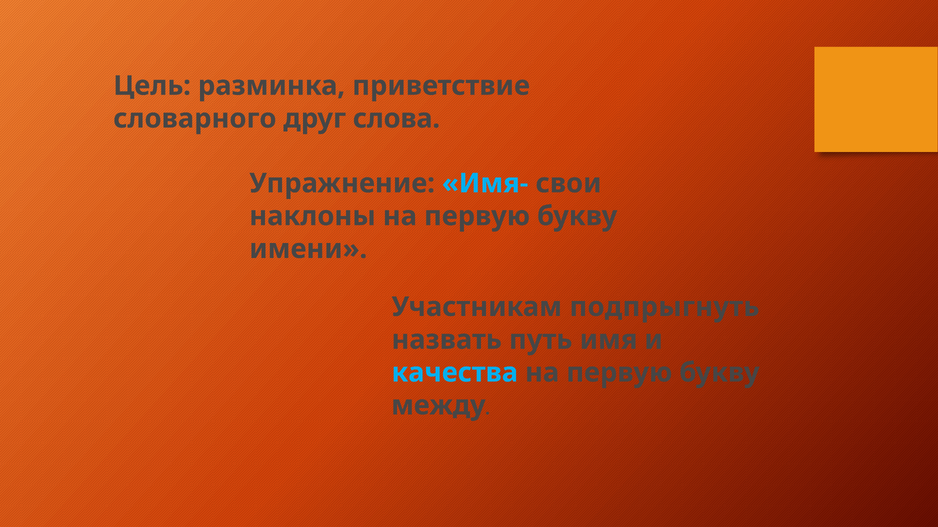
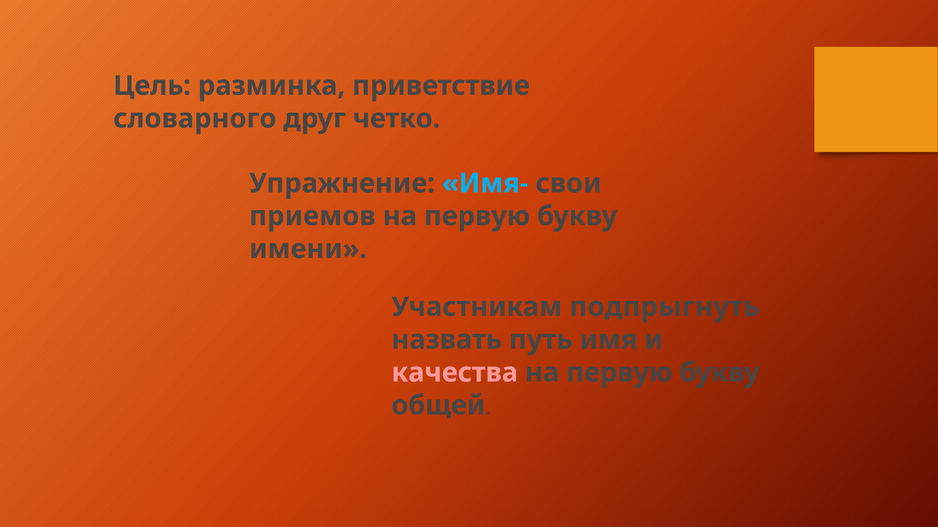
слова: слова -> четко (396, 119)
наклоны: наклоны -> приемов (312, 216)
качества colour: light blue -> pink (455, 373)
между: между -> общей (438, 406)
